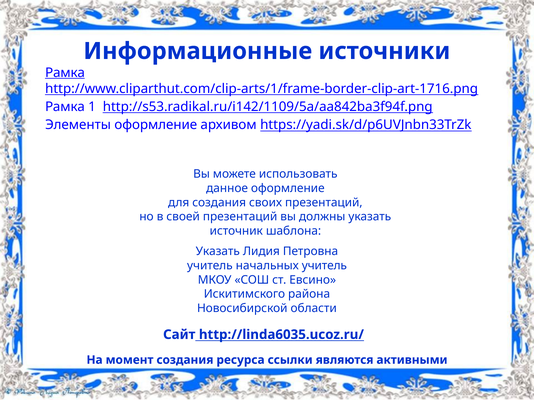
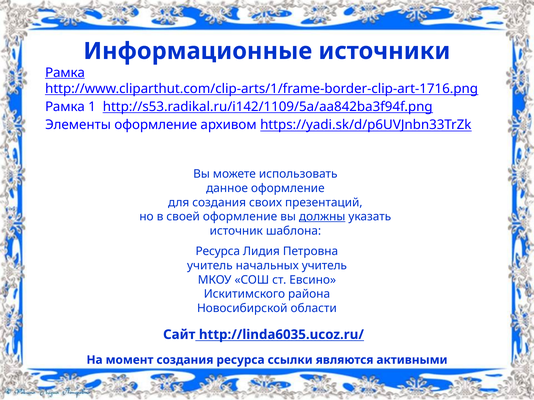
своей презентаций: презентаций -> оформление (240, 217)
должны underline: none -> present (322, 217)
Указать: Указать -> Ресурса (218, 252)
